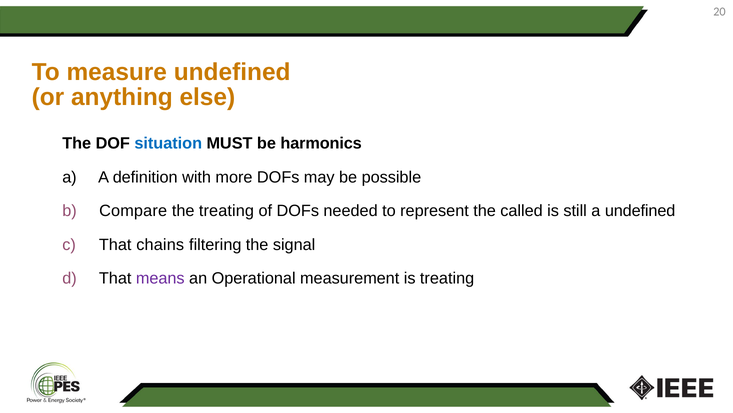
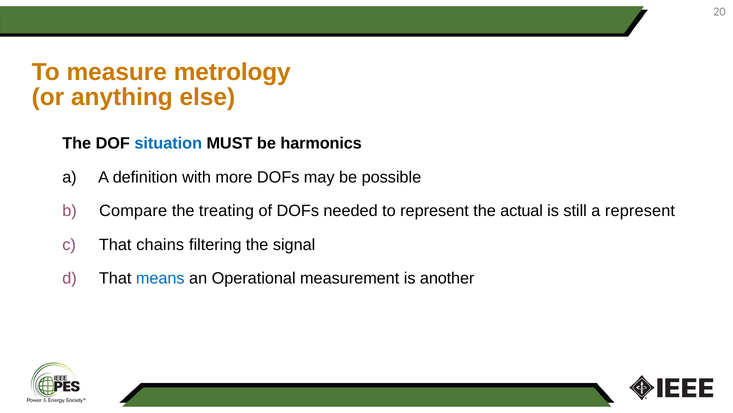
measure undefined: undefined -> metrology (232, 72)
called: called -> actual (522, 211)
a undefined: undefined -> represent (640, 211)
means colour: purple -> blue (160, 278)
is treating: treating -> another (447, 278)
